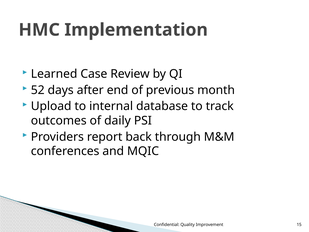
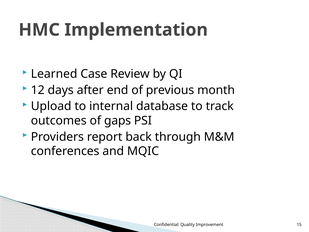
52: 52 -> 12 (38, 90)
daily: daily -> gaps (118, 121)
